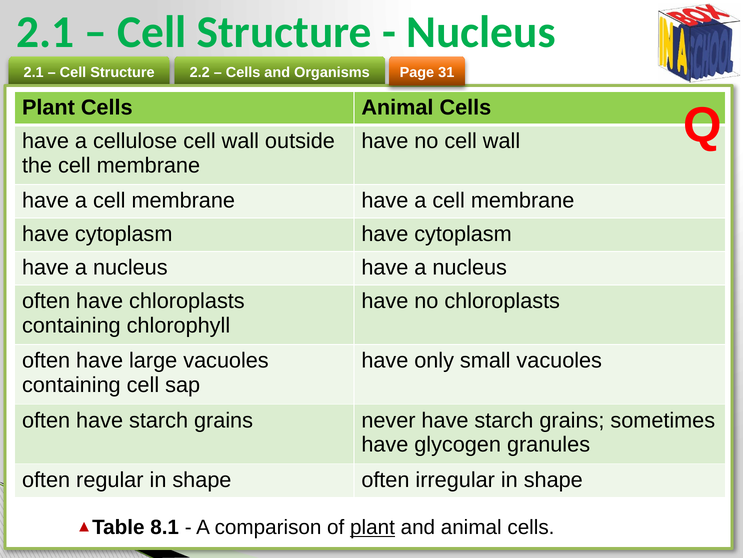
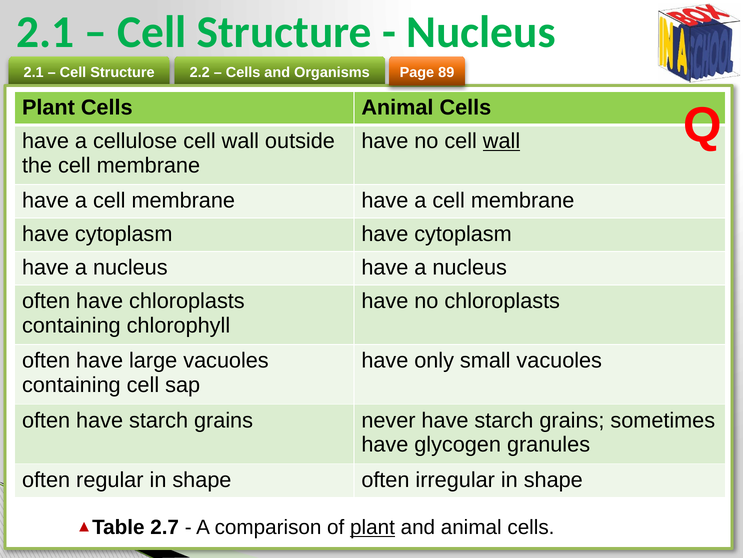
31: 31 -> 89 (446, 73)
wall underline: none -> present (502, 141)
8.1: 8.1 -> 2.7 (165, 527)
